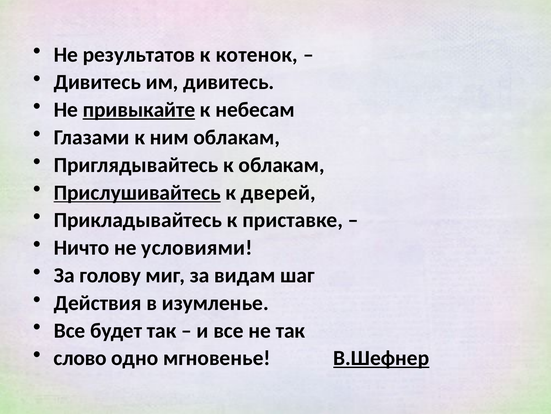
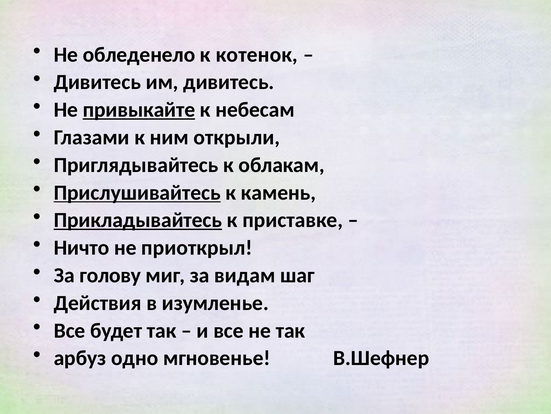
результатов: результатов -> обледенело (139, 55)
ним облакам: облакам -> открыли (237, 137)
дверей: дверей -> камень (278, 192)
Прикладывайтесь underline: none -> present (138, 220)
условиями: условиями -> приоткрыл (197, 247)
слово: слово -> арбуз (80, 358)
В.Шефнер underline: present -> none (381, 358)
